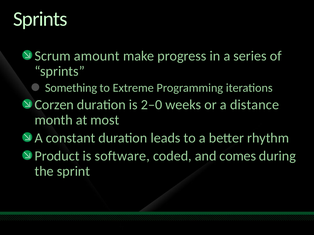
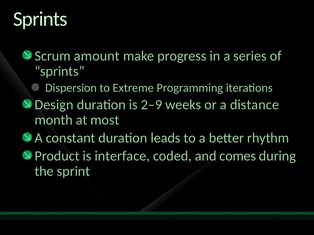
Something: Something -> Dispersion (71, 88)
Corzen: Corzen -> Design (54, 105)
2–0: 2–0 -> 2–9 (152, 105)
software: software -> interface (122, 156)
